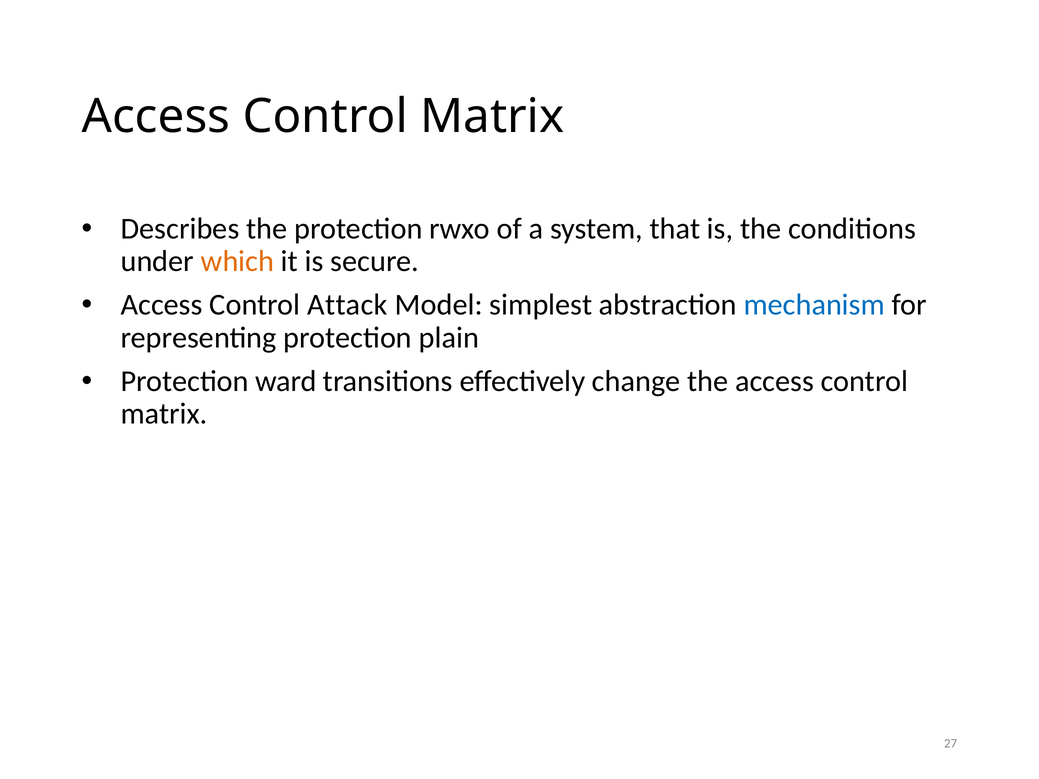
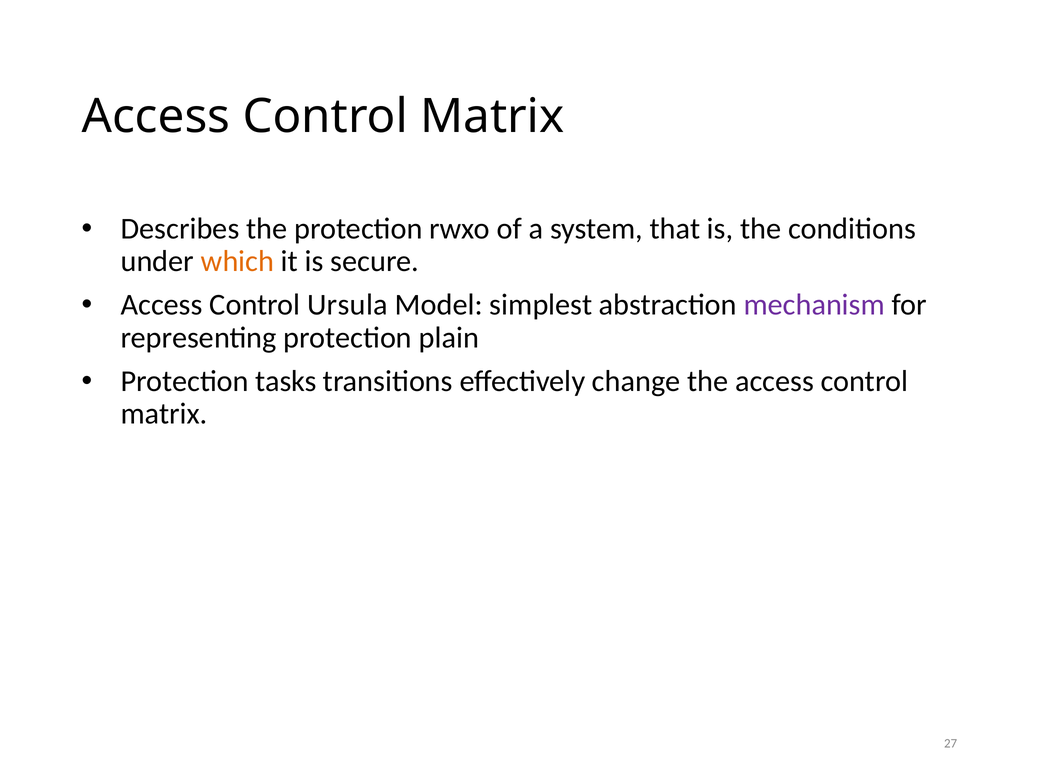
Attack: Attack -> Ursula (347, 305)
mechanism colour: blue -> purple (814, 305)
ward: ward -> tasks (286, 381)
